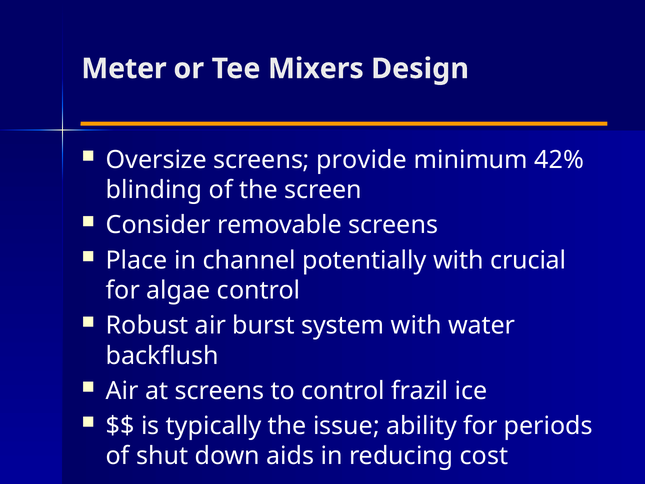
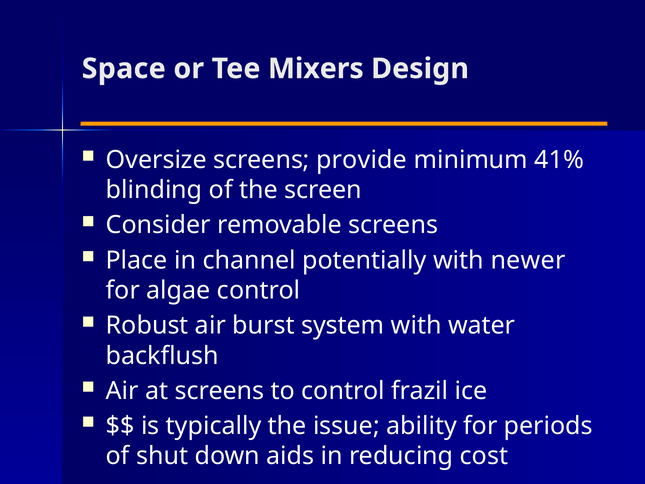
Meter: Meter -> Space (124, 69)
42%: 42% -> 41% (559, 160)
crucial: crucial -> newer (528, 260)
